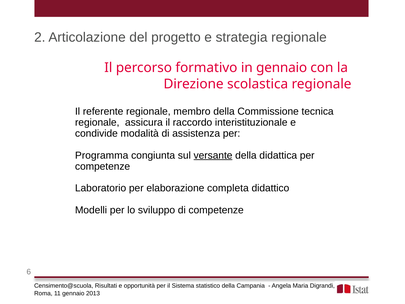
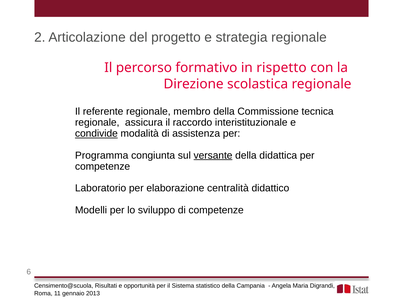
in gennaio: gennaio -> rispetto (282, 68)
condivide underline: none -> present (96, 133)
completa: completa -> centralità (228, 188)
